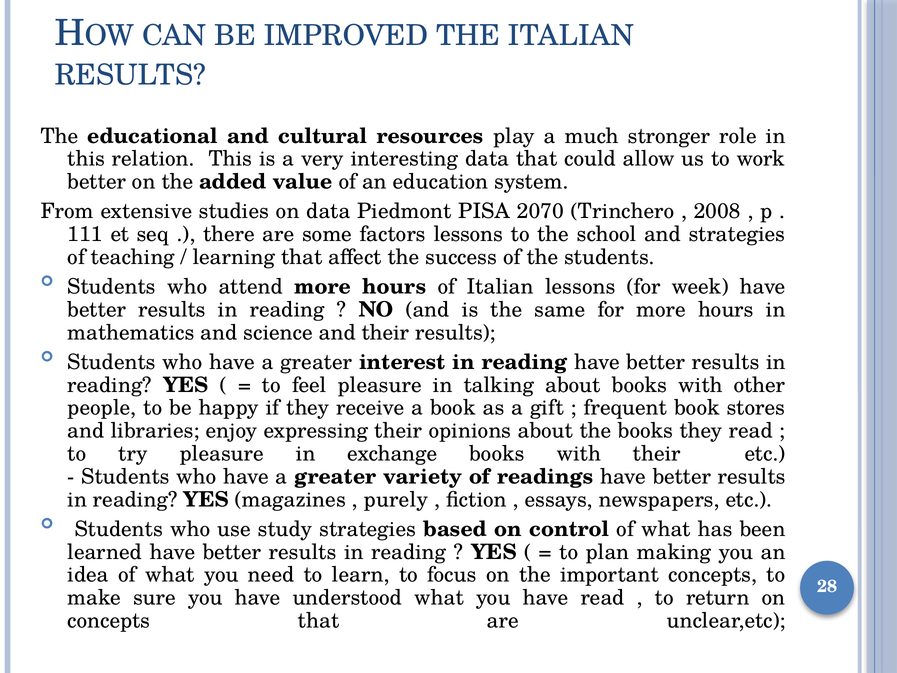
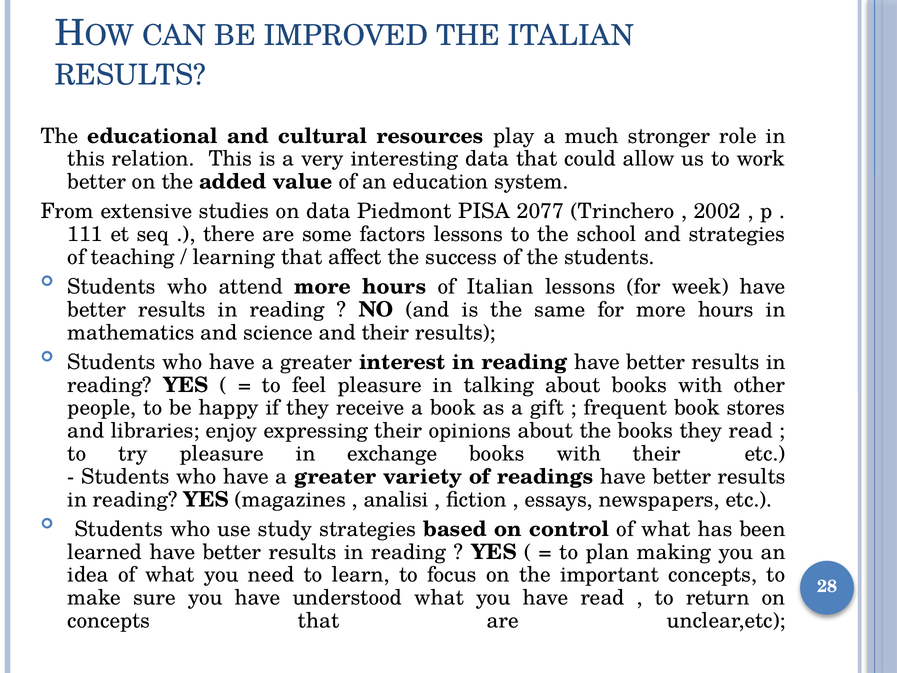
2070: 2070 -> 2077 (540, 211)
2008: 2008 -> 2002 (717, 211)
purely: purely -> analisi (396, 499)
